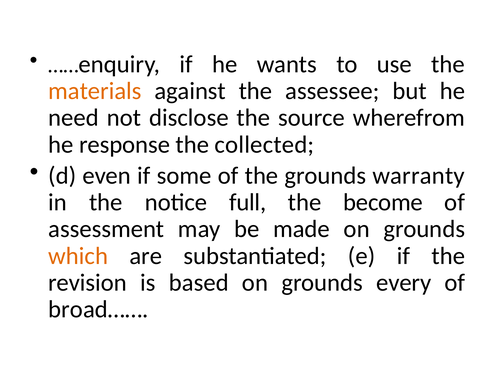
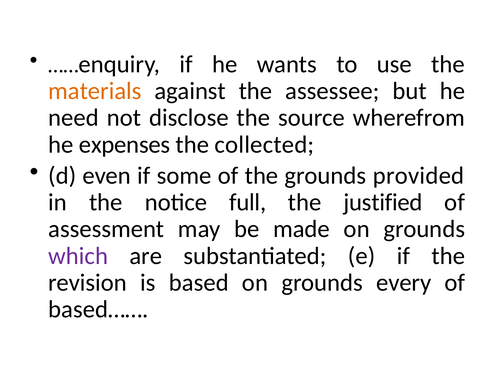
response: response -> expenses (125, 145)
warranty: warranty -> provided (419, 176)
become: become -> justified (383, 203)
which colour: orange -> purple (78, 256)
broad……: broad…… -> based…… (98, 310)
